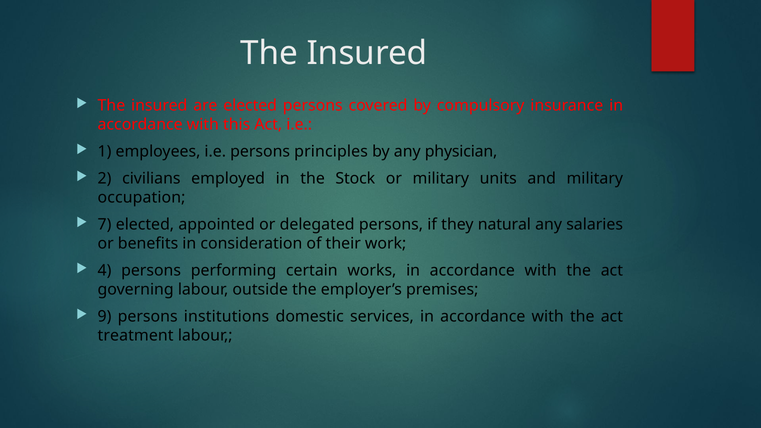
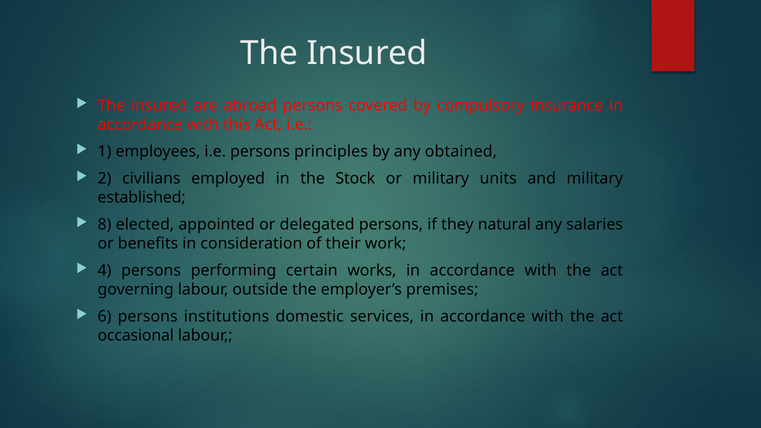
are elected: elected -> abroad (250, 106)
physician: physician -> obtained (461, 152)
occupation: occupation -> established (142, 198)
7: 7 -> 8 (105, 225)
9: 9 -> 6 (105, 317)
treatment: treatment -> occasional (136, 336)
